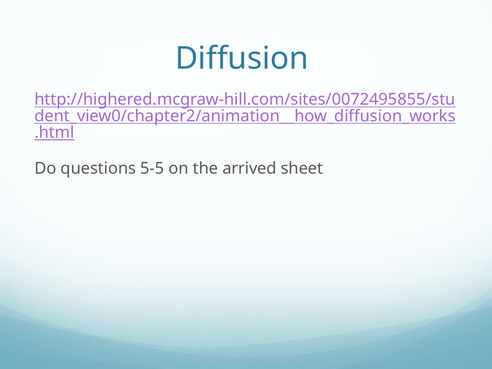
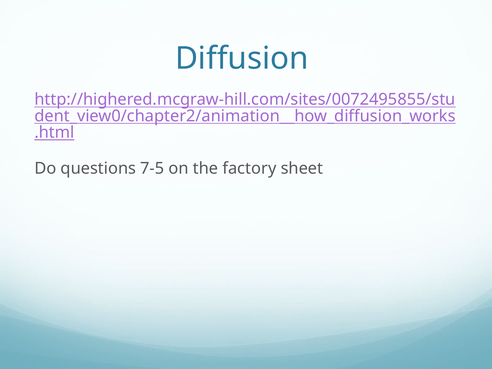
5-5: 5-5 -> 7-5 (152, 168)
arrived: arrived -> factory (249, 168)
